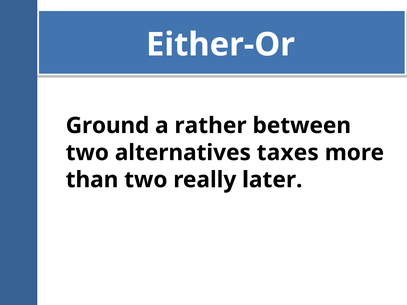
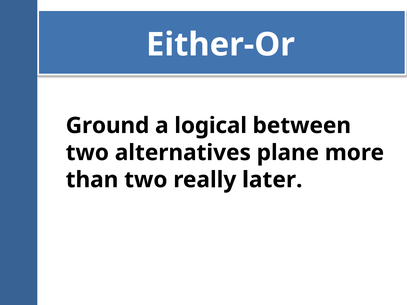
rather: rather -> logical (211, 126)
taxes: taxes -> plane (288, 153)
